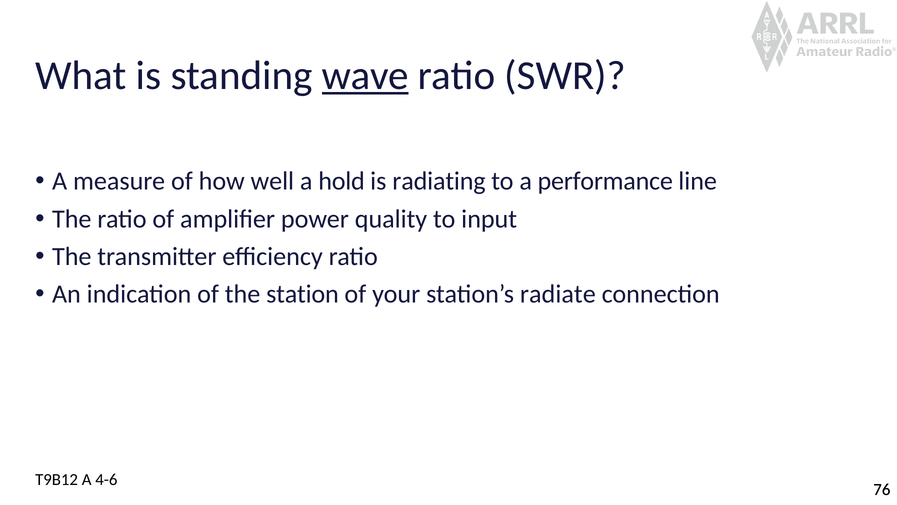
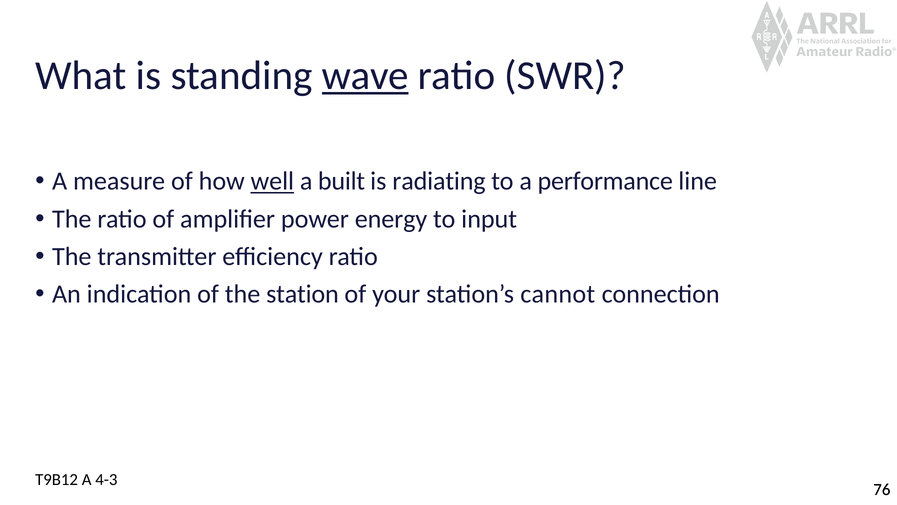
well underline: none -> present (272, 181)
hold: hold -> built (342, 181)
quality: quality -> energy (391, 219)
radiate: radiate -> cannot (558, 294)
4-6: 4-6 -> 4-3 (106, 479)
